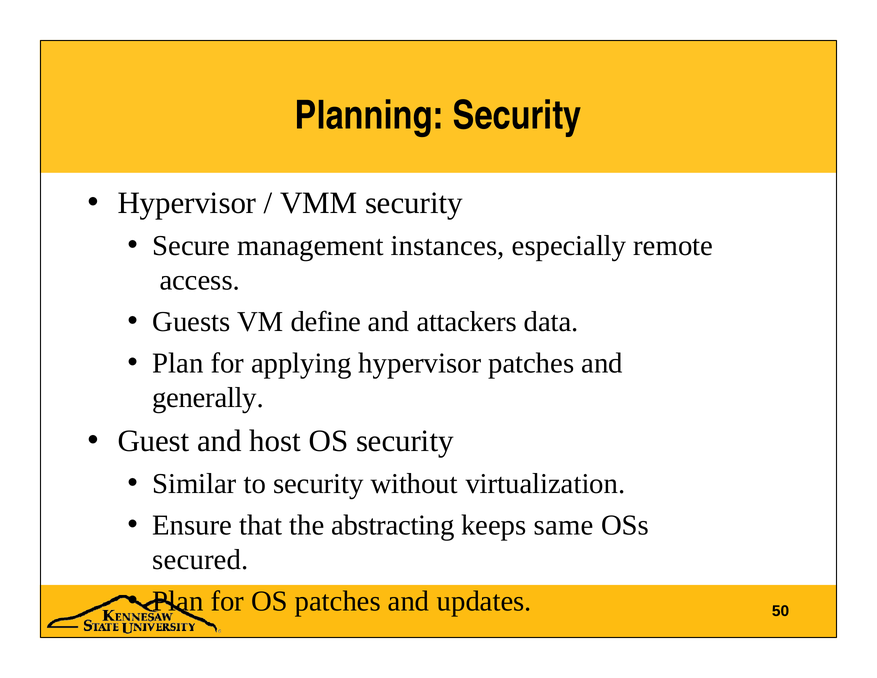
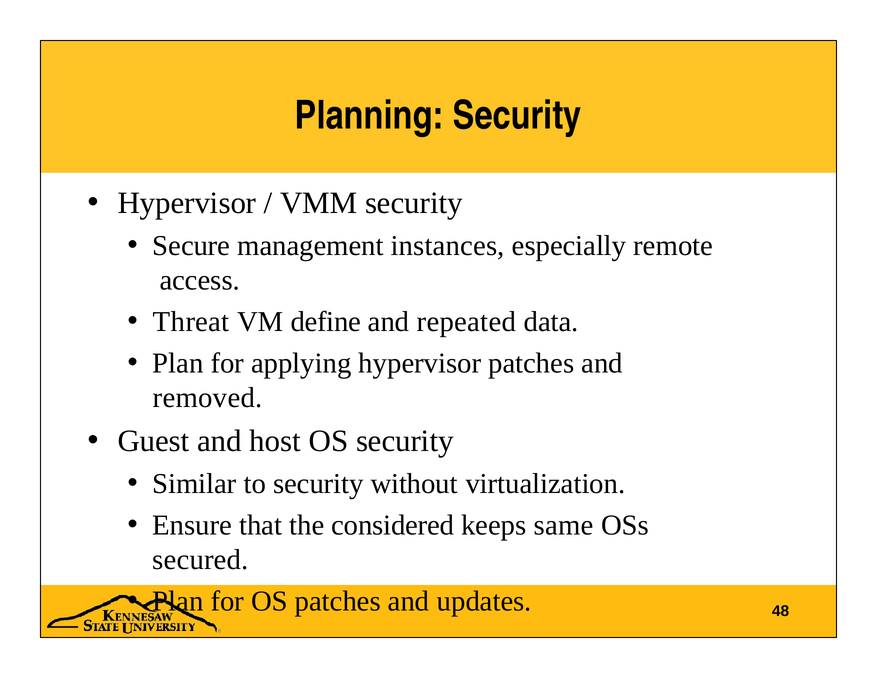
Guests: Guests -> Threat (191, 322)
attackers: attackers -> repeated (466, 322)
generally: generally -> removed (208, 398)
abstracting: abstracting -> considered (393, 525)
50: 50 -> 48 (781, 611)
